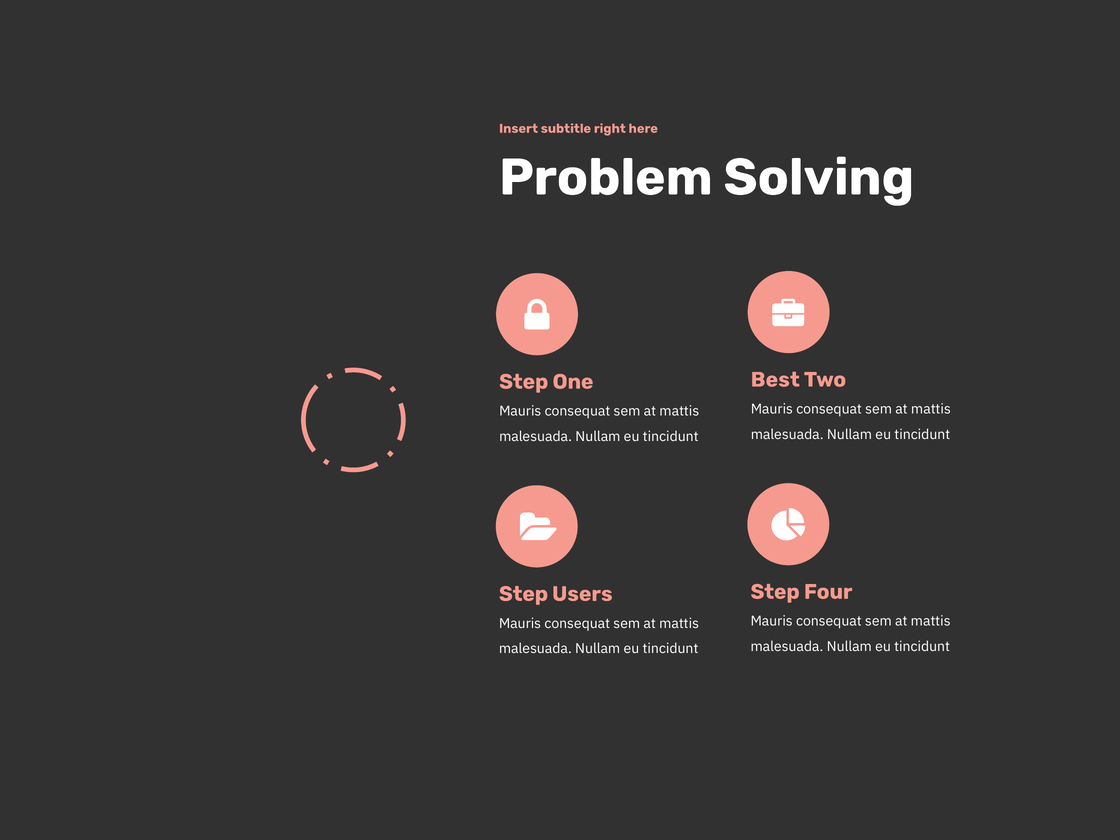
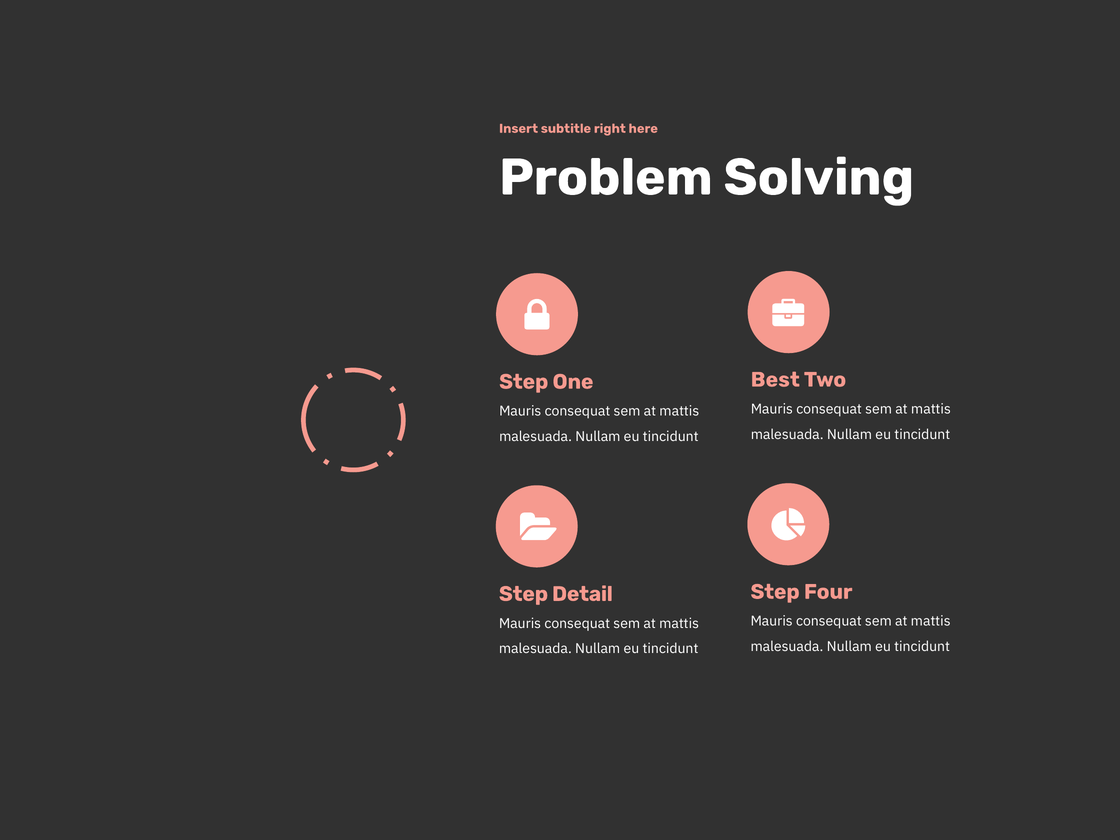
Users: Users -> Detail (582, 594)
